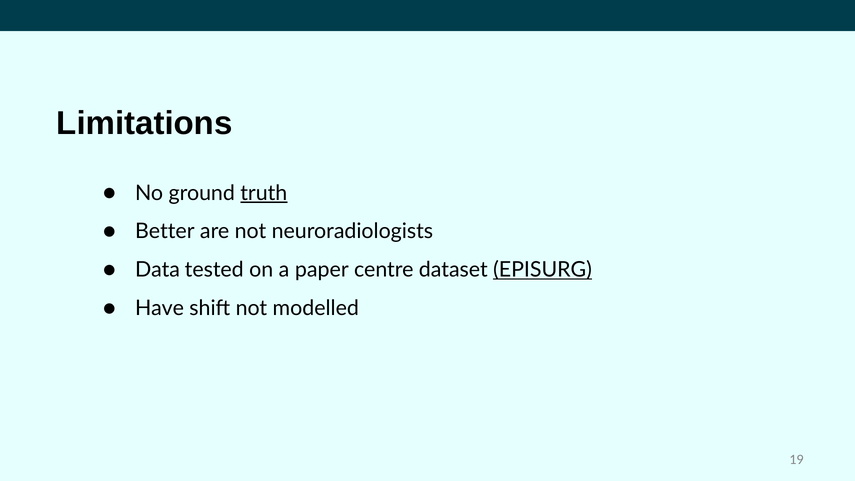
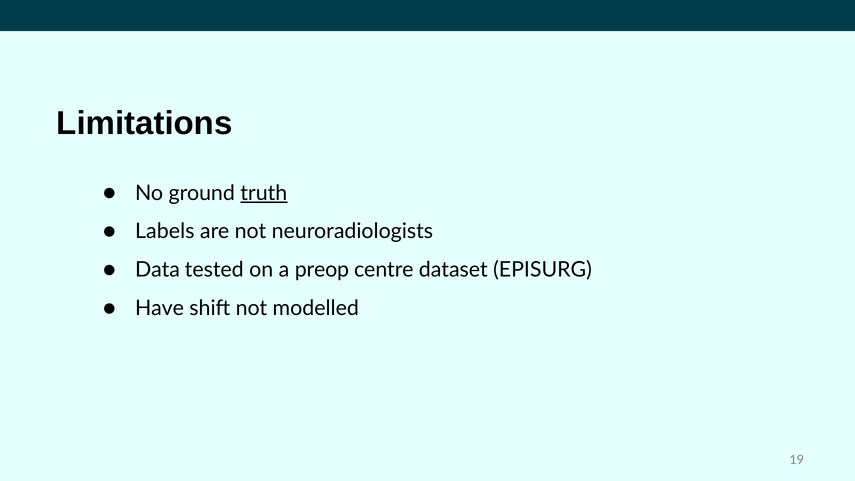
Better: Better -> Labels (165, 231)
paper: paper -> preop (322, 270)
EPISURG underline: present -> none (543, 270)
